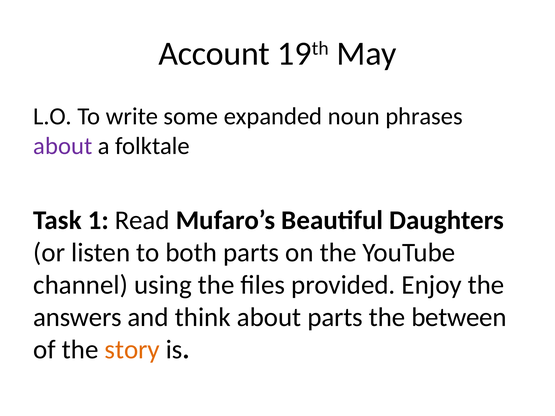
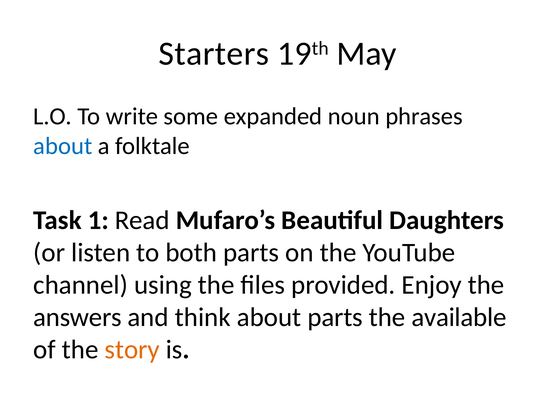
Account: Account -> Starters (214, 54)
about colour: purple -> blue (63, 146)
between: between -> available (459, 318)
